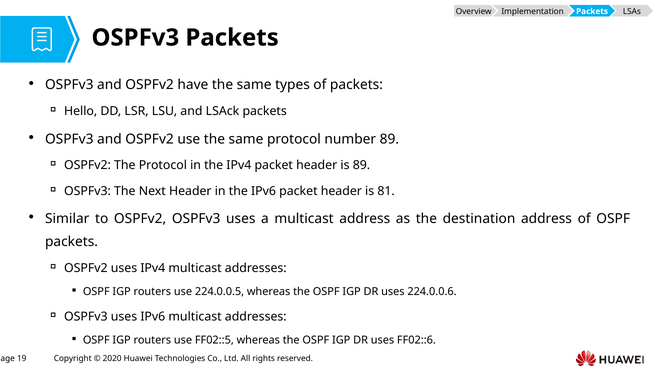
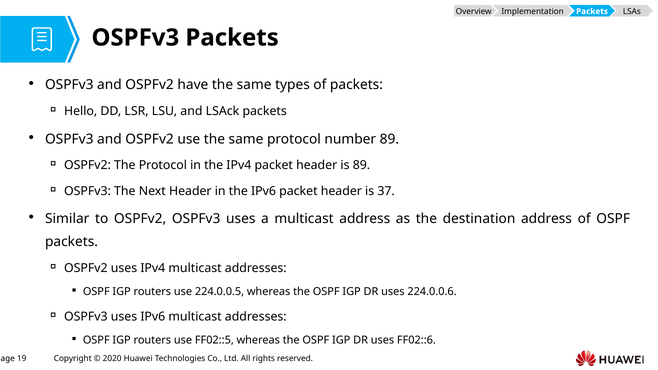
81: 81 -> 37 (386, 191)
